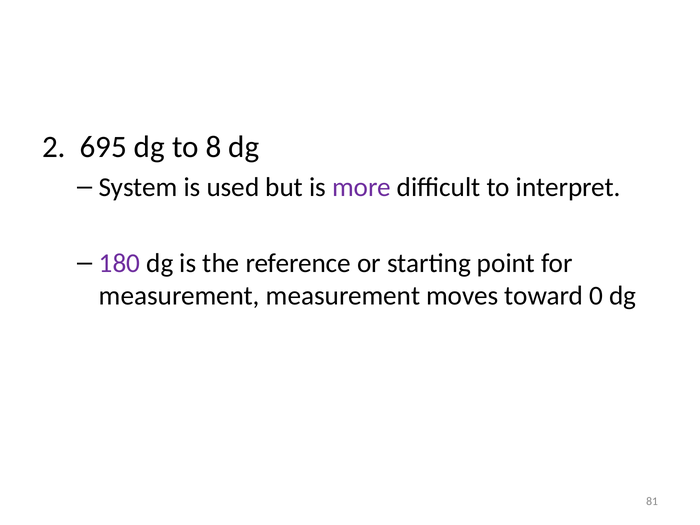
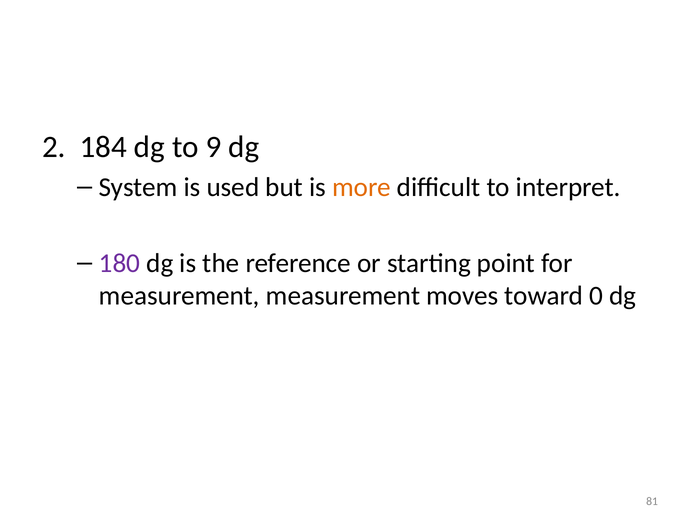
695: 695 -> 184 (103, 147)
8: 8 -> 9 (214, 147)
more colour: purple -> orange (362, 187)
